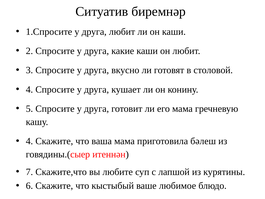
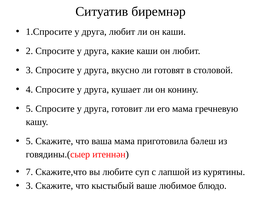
4: 4 -> 5 (29, 141)
6: 6 -> 3 (29, 186)
